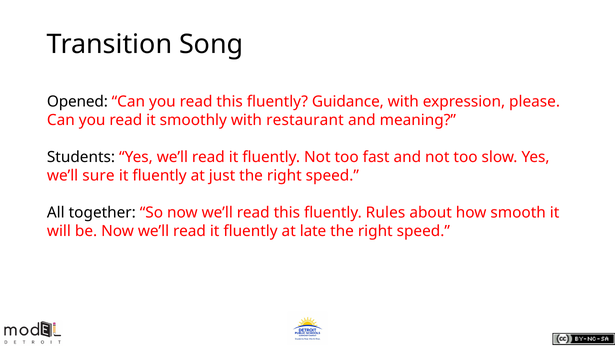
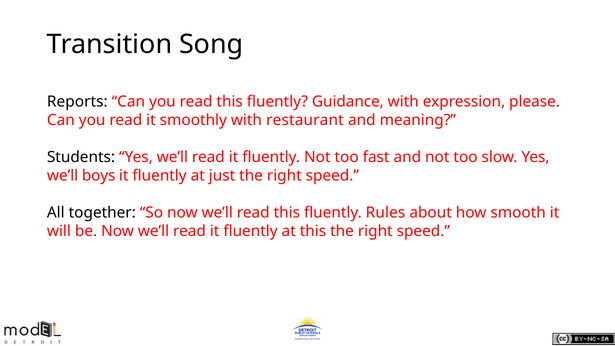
Opened: Opened -> Reports (77, 102)
sure: sure -> boys (99, 176)
at late: late -> this (313, 231)
